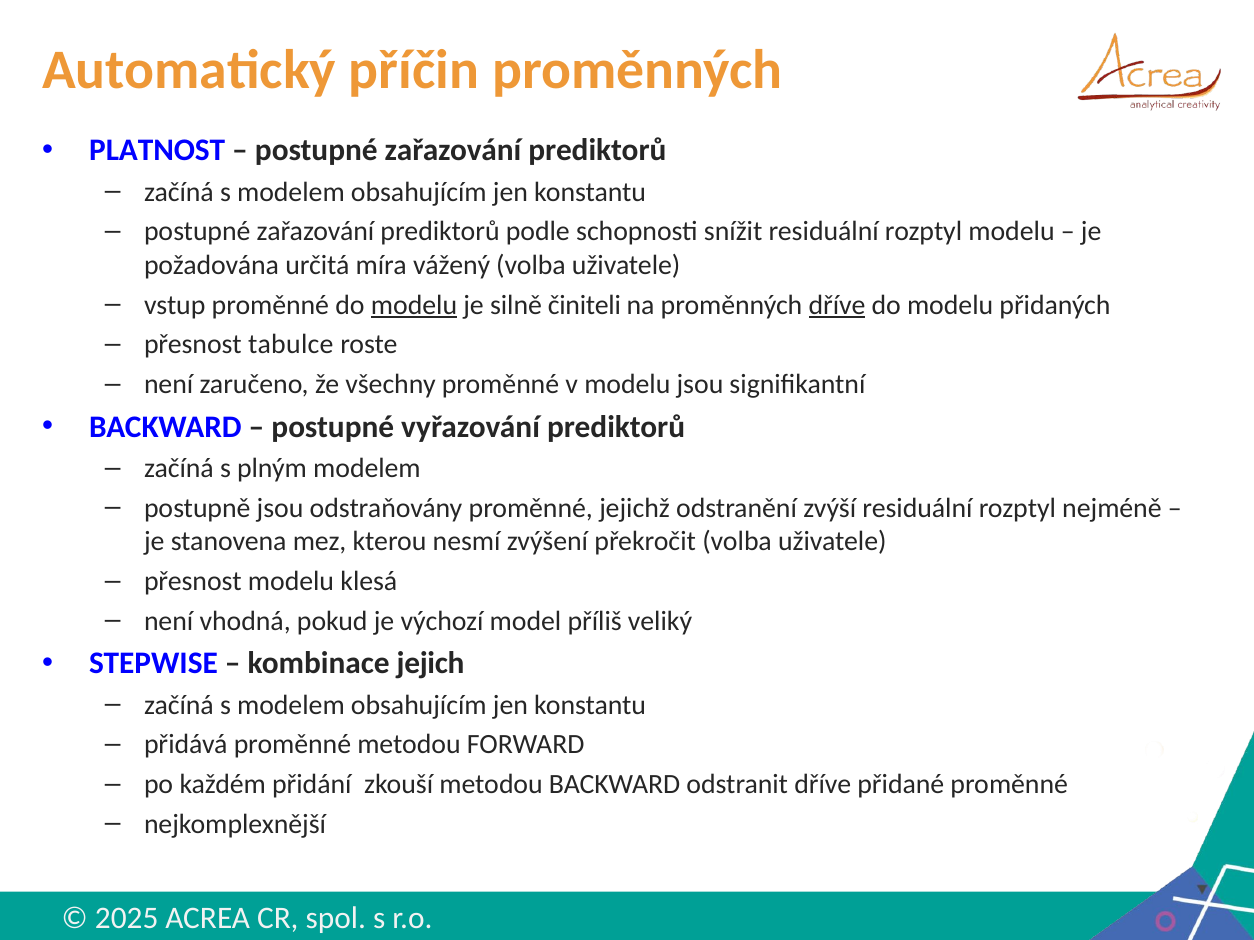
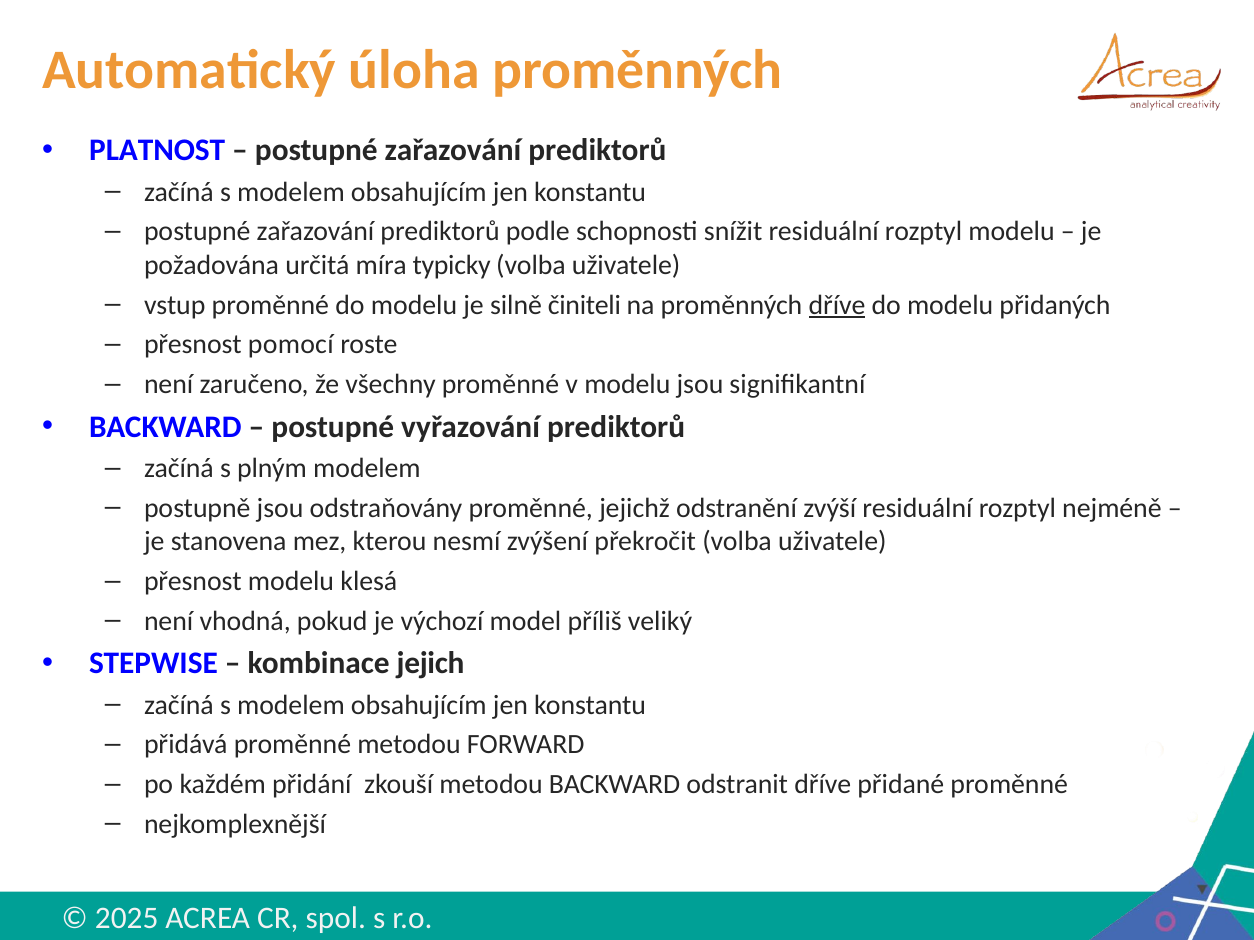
příčin: příčin -> úloha (414, 71)
vážený: vážený -> typicky (452, 265)
modelu underline: present -> none (414, 305)
tabulce: tabulce -> pomocí (291, 345)
